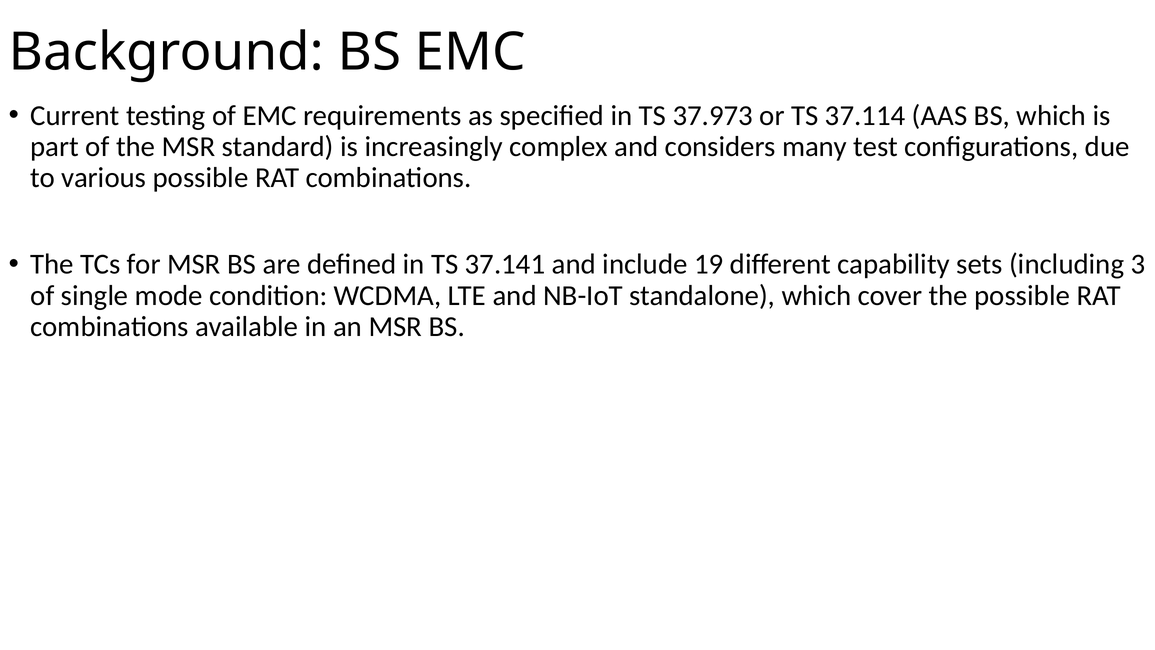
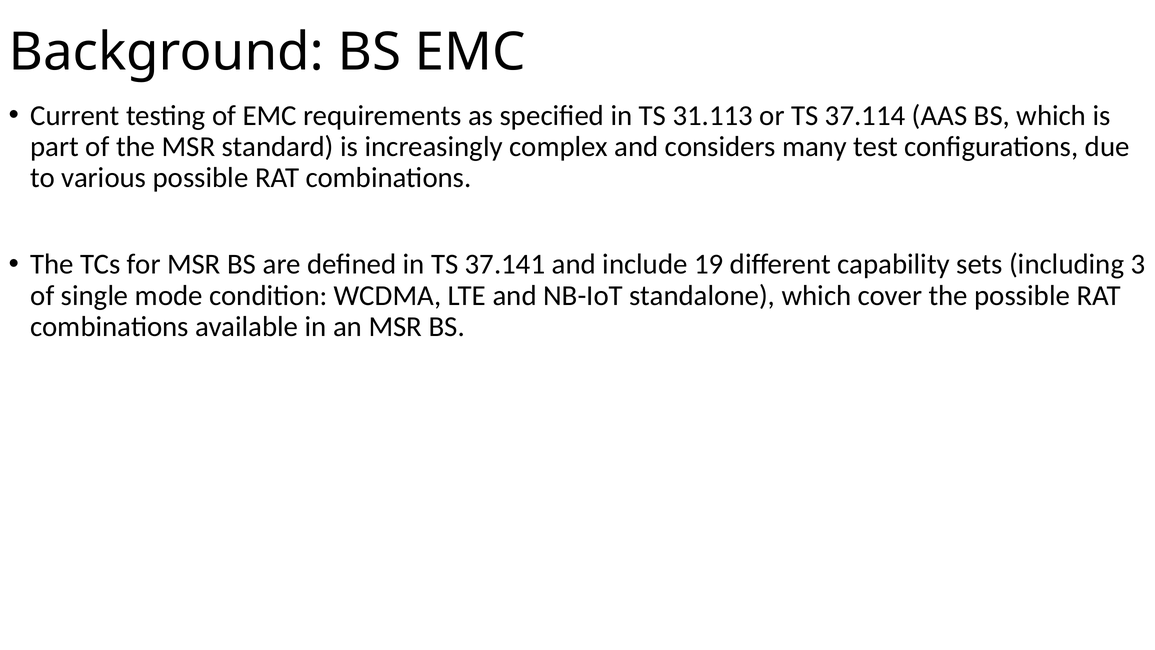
37.973: 37.973 -> 31.113 (713, 115)
